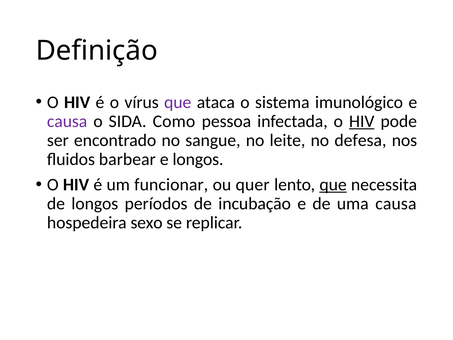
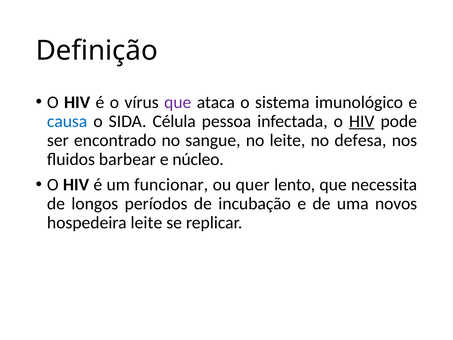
causa colour: purple -> blue (67, 121)
Como: Como -> Célula (174, 121)
e longos: longos -> núcleo (198, 159)
que underline: present -> none (333, 185)
uma causa: causa -> novos (396, 204)
hospedeira sexo: sexo -> leite (146, 223)
